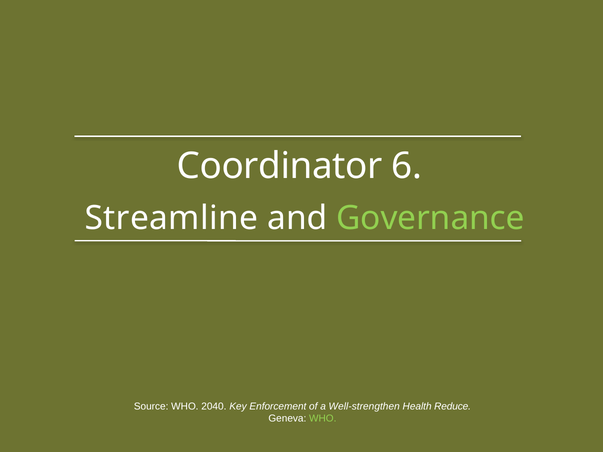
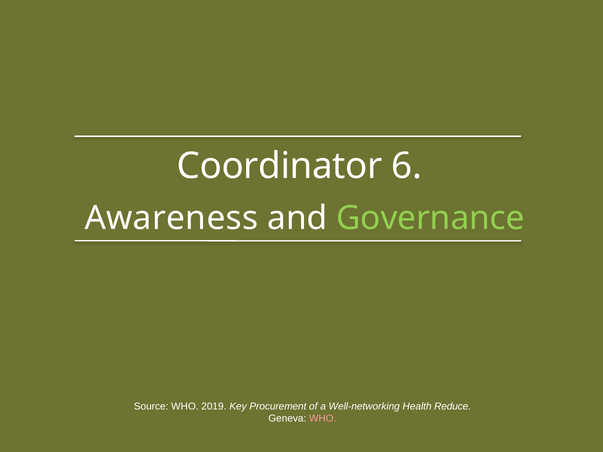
Streamline: Streamline -> Awareness (171, 218)
2040: 2040 -> 2019 (214, 407)
Enforcement: Enforcement -> Procurement (278, 407)
Well-strengthen: Well-strengthen -> Well-networking (364, 407)
WHO colour: light green -> pink (323, 419)
